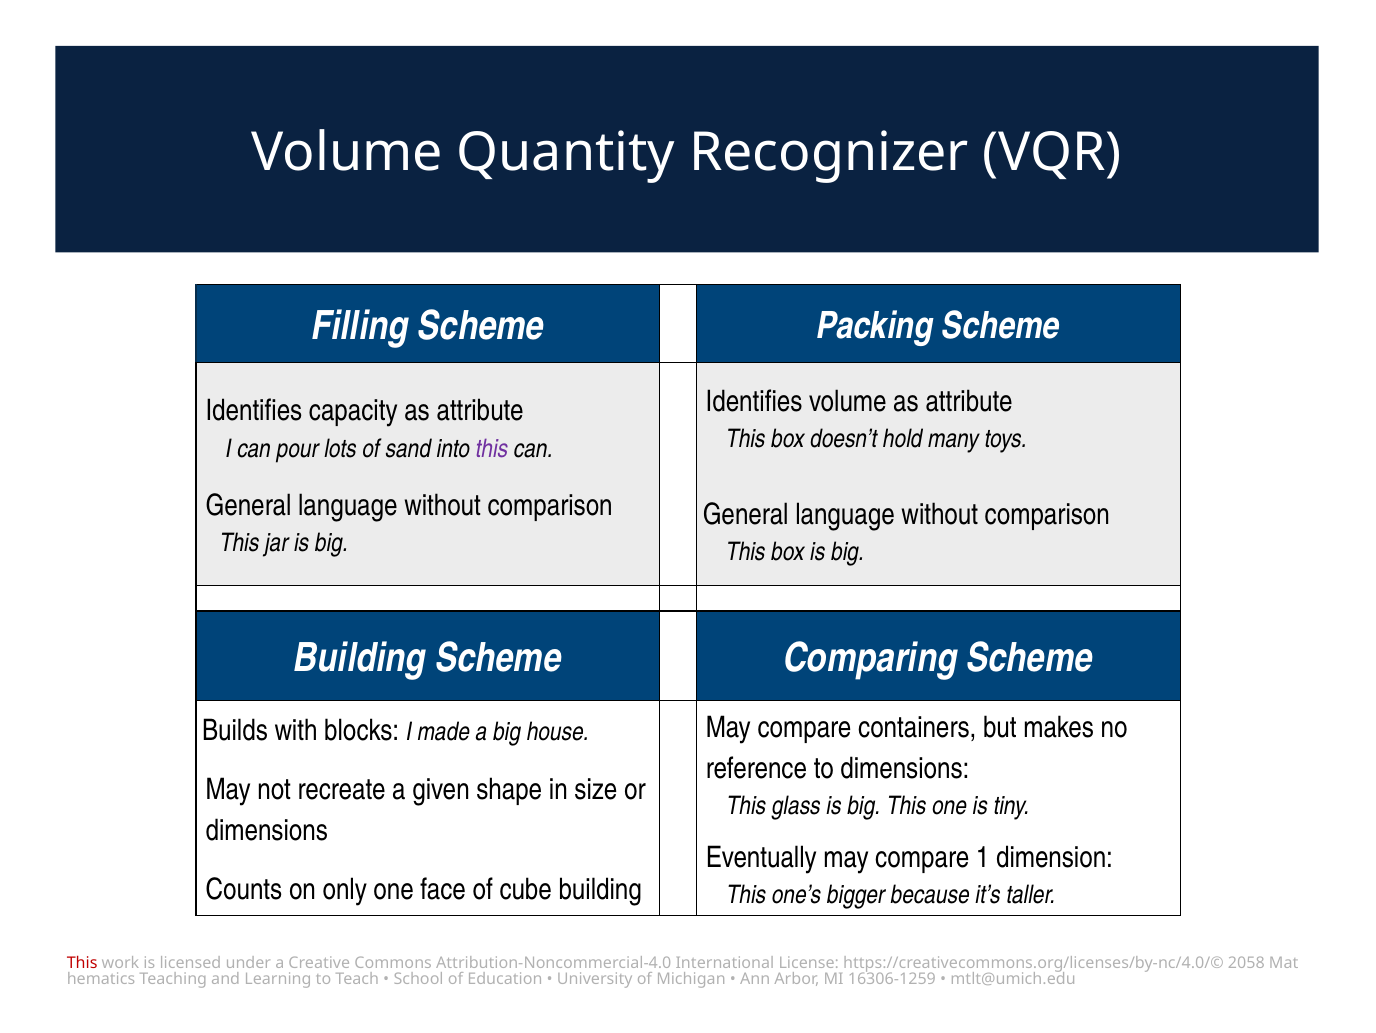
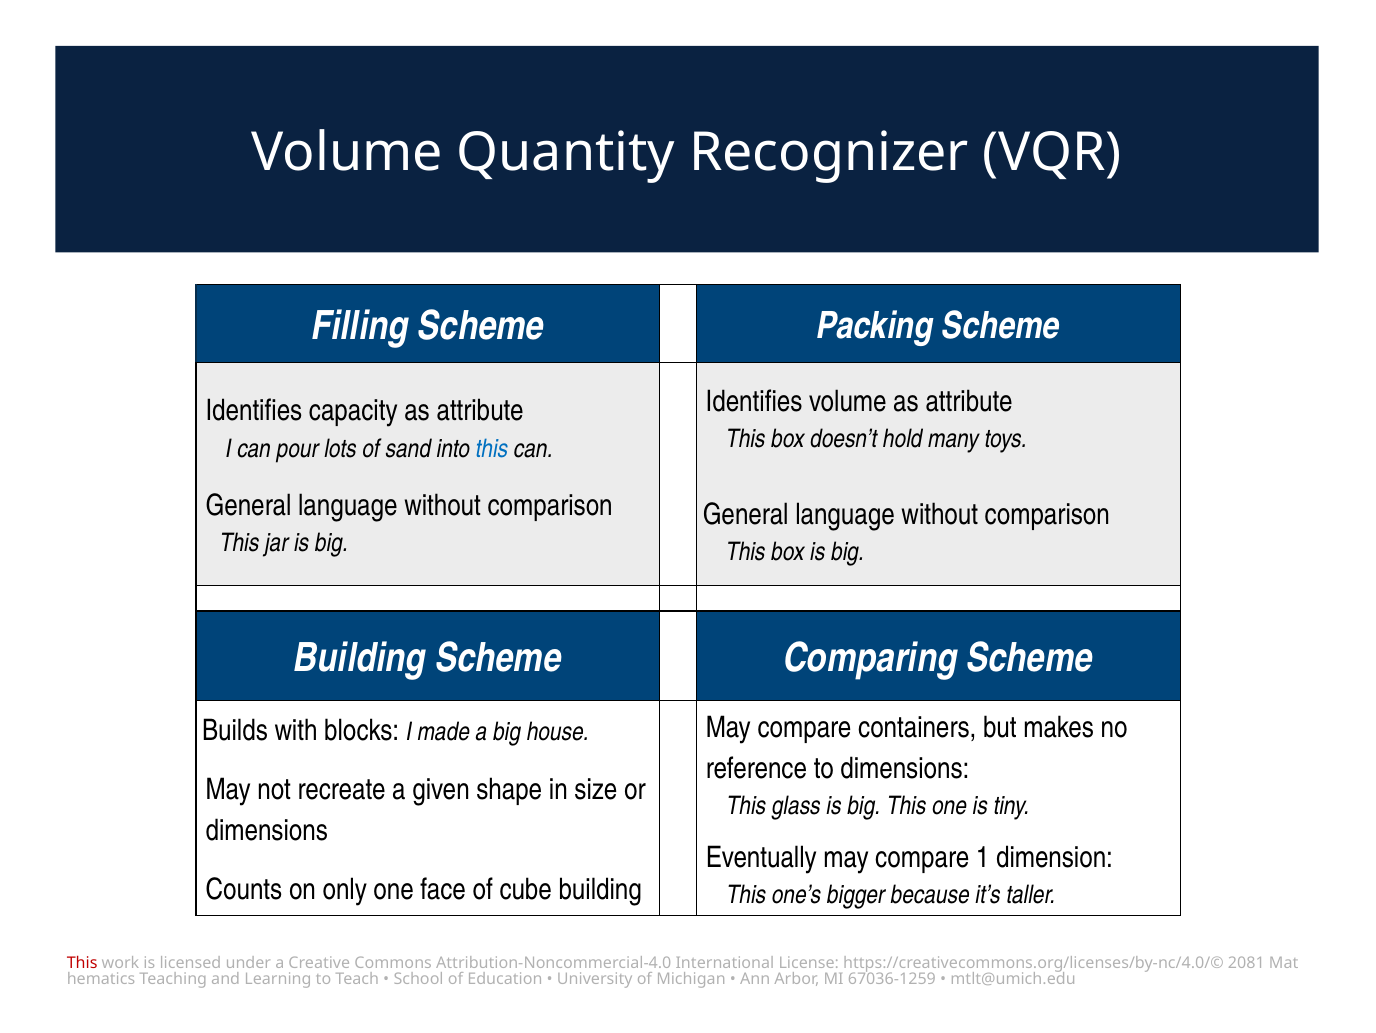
this colour: purple -> blue (492, 448)
2058: 2058 -> 2081 (1246, 963)
16306-1259: 16306-1259 -> 67036-1259 (892, 979)
